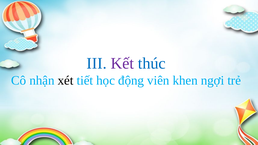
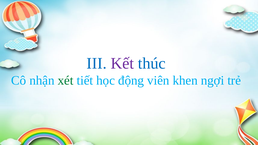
xét colour: black -> green (66, 81)
